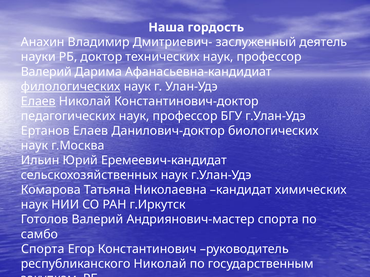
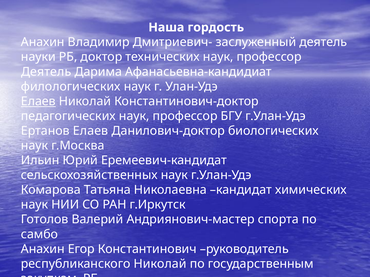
Валерий: Валерий -> Деятель (46, 72)
филологических underline: present -> none (71, 87)
Спорта: Спорта -> Анахин (43, 249)
